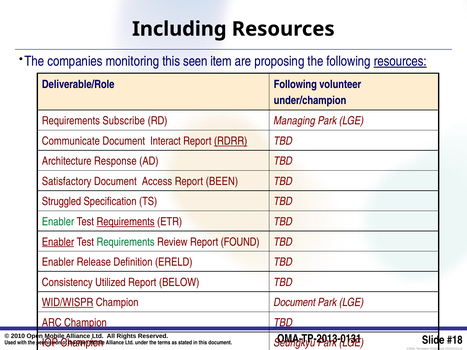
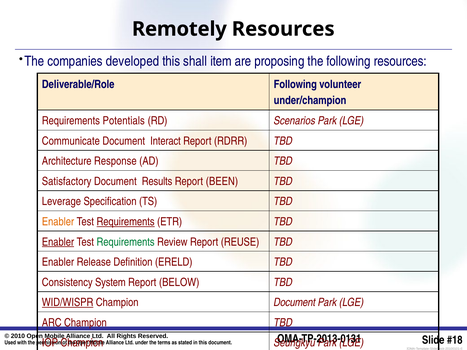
Including: Including -> Remotely (179, 29)
monitoring: monitoring -> developed (132, 61)
seen: seen -> shall (195, 61)
resources underline: present -> none (400, 61)
Subscribe: Subscribe -> Potentials (124, 121)
Managing: Managing -> Scenarios (294, 121)
RDRR underline: present -> none (231, 141)
Access: Access -> Results (157, 182)
Struggled: Struggled -> Leverage (61, 202)
Enabler colour: green -> orange (58, 222)
FOUND: FOUND -> REUSE (240, 242)
Utilized: Utilized -> System (110, 283)
TBD underline: present -> none (283, 323)
